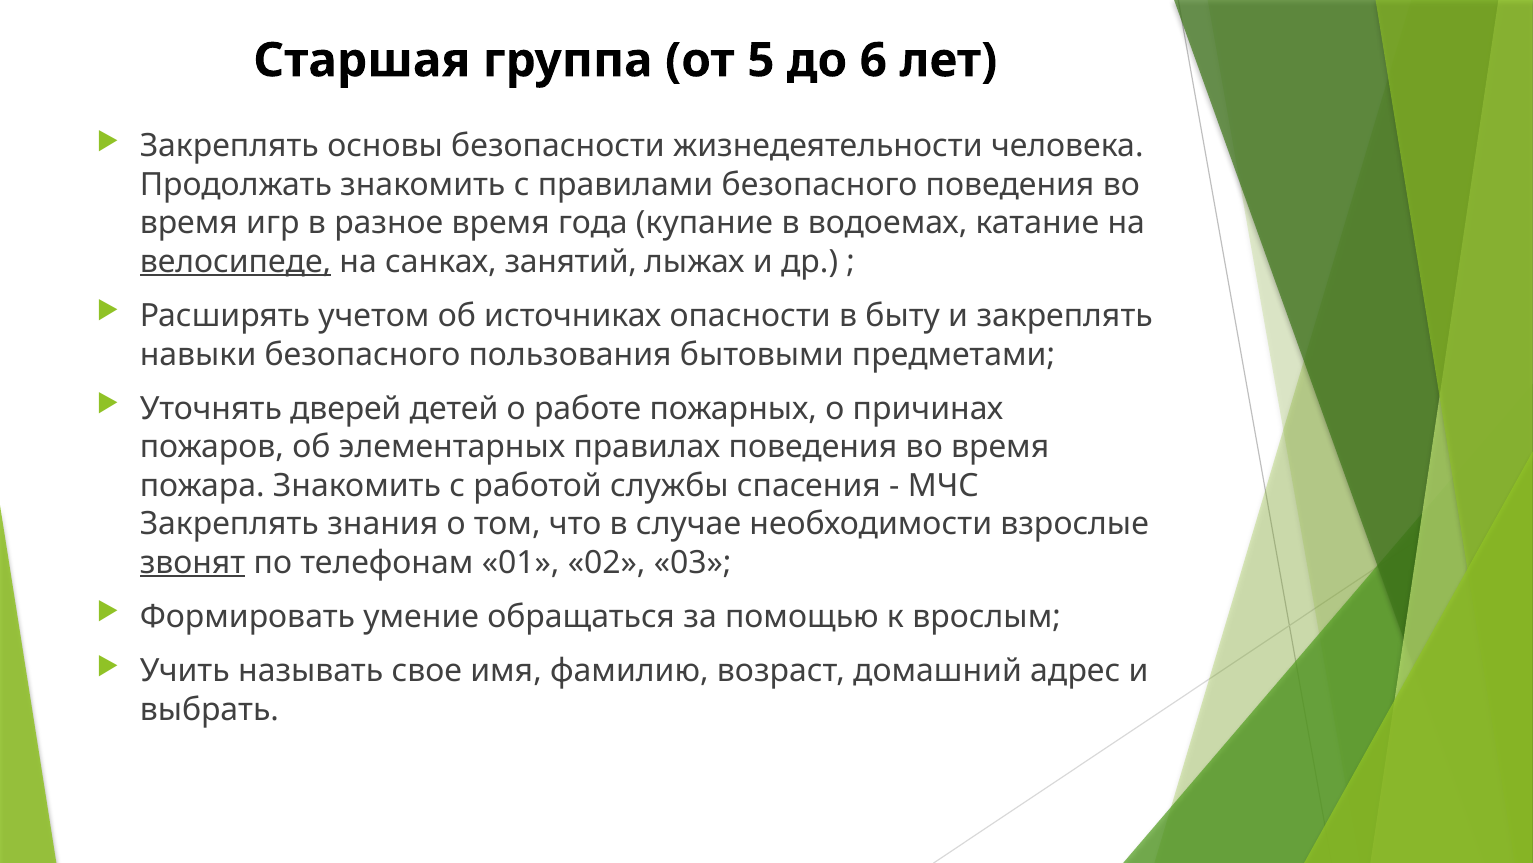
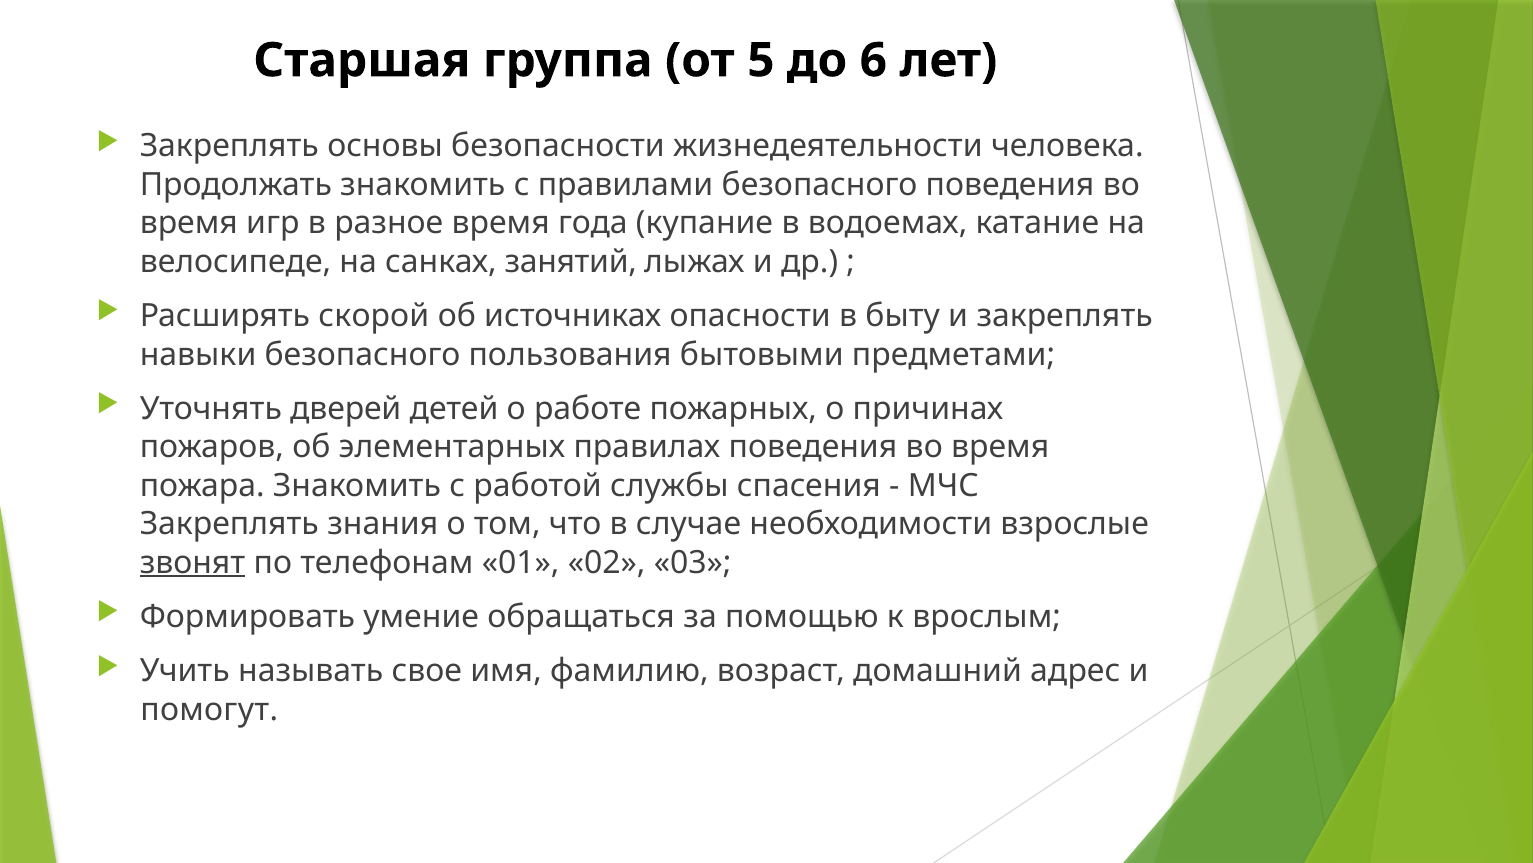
велосипеде underline: present -> none (235, 261)
учетом: учетом -> скорой (374, 316)
выбрать: выбрать -> помогут (209, 709)
